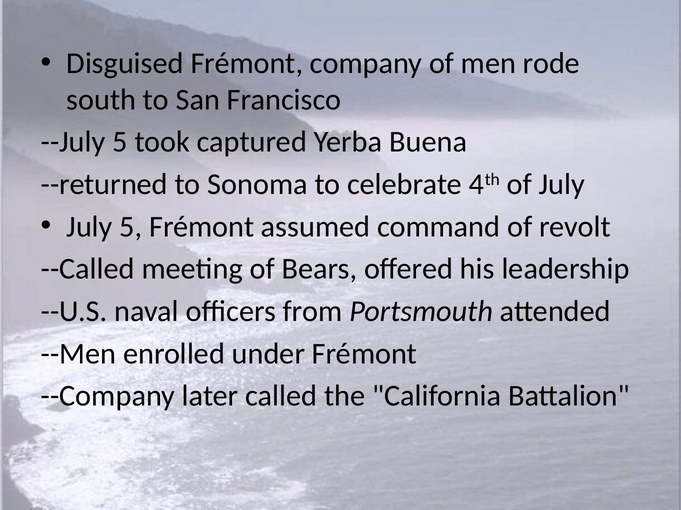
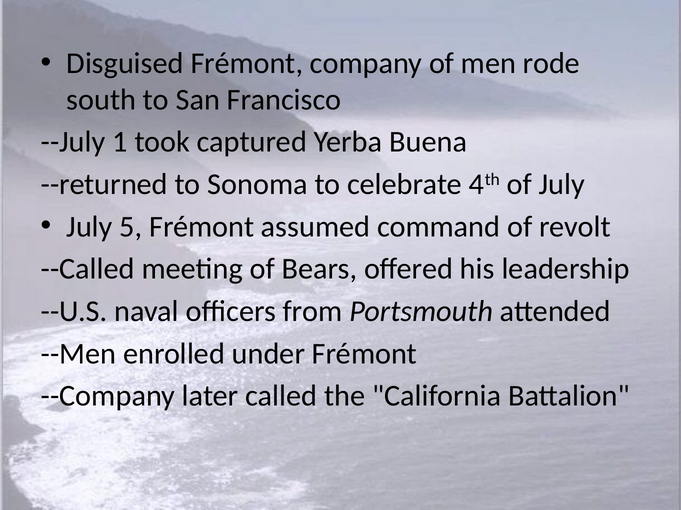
--July 5: 5 -> 1 (120, 142)
